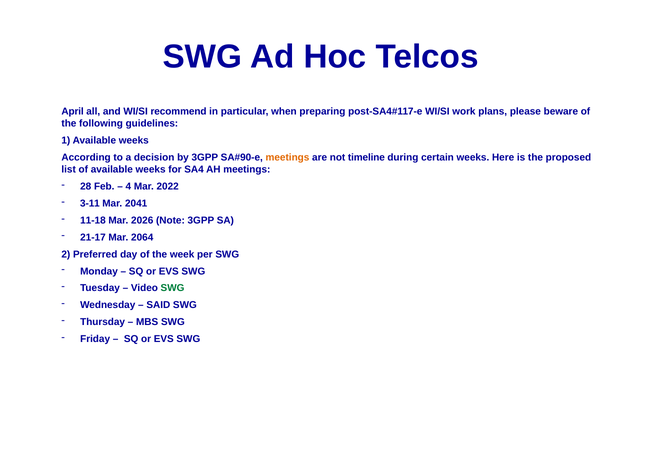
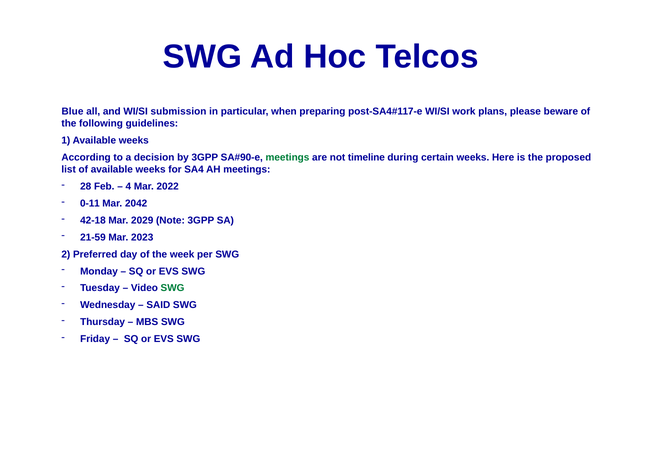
April: April -> Blue (72, 112)
recommend: recommend -> submission (178, 112)
meetings colour: orange -> green (287, 158)
3-11: 3-11 -> 0-11 (90, 203)
2041: 2041 -> 2042 (136, 203)
11-18: 11-18 -> 42-18 (93, 220)
2026: 2026 -> 2029 (142, 220)
21-17: 21-17 -> 21-59 (93, 237)
2064: 2064 -> 2023 (142, 237)
